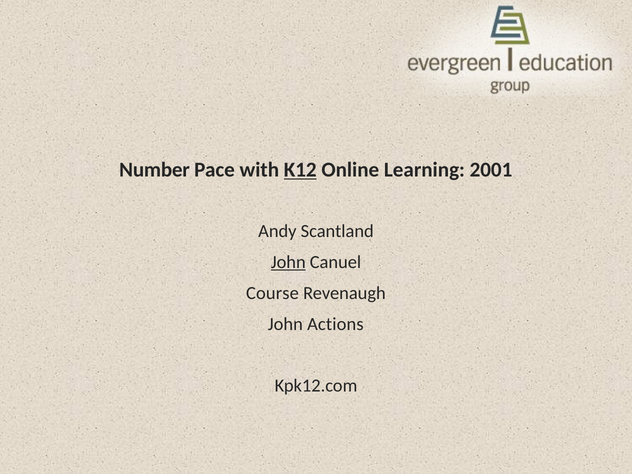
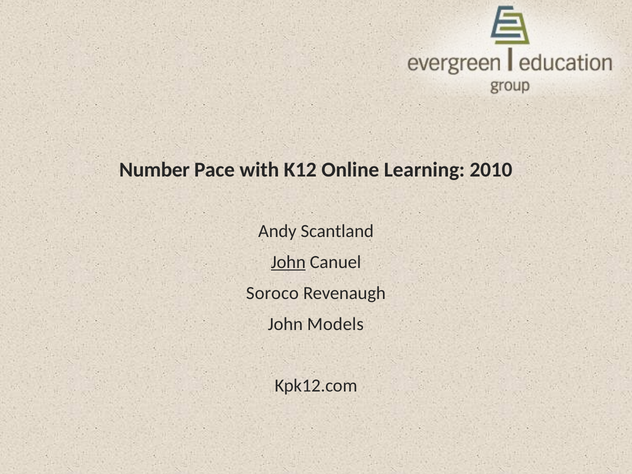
K12 underline: present -> none (300, 170)
2001: 2001 -> 2010 (491, 170)
Course: Course -> Soroco (272, 293)
Actions: Actions -> Models (335, 324)
